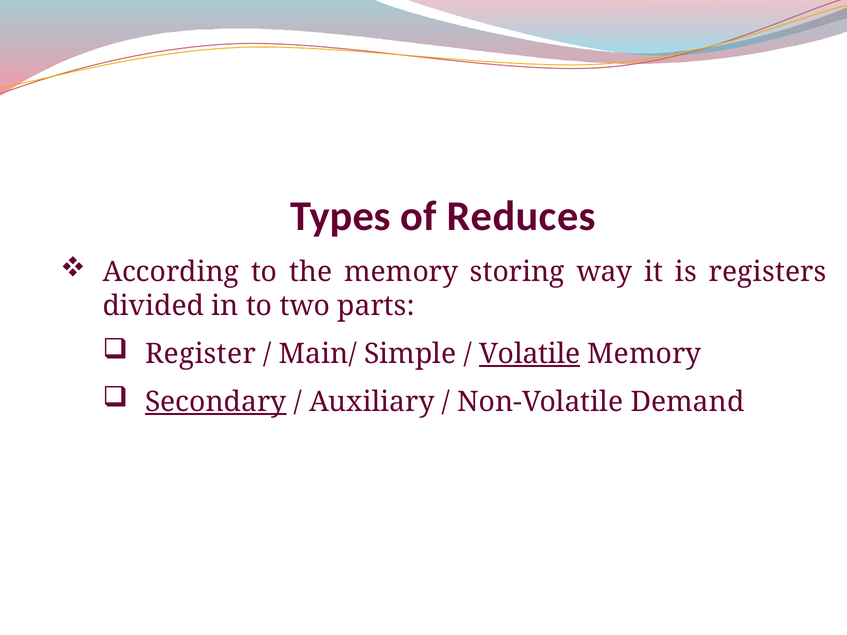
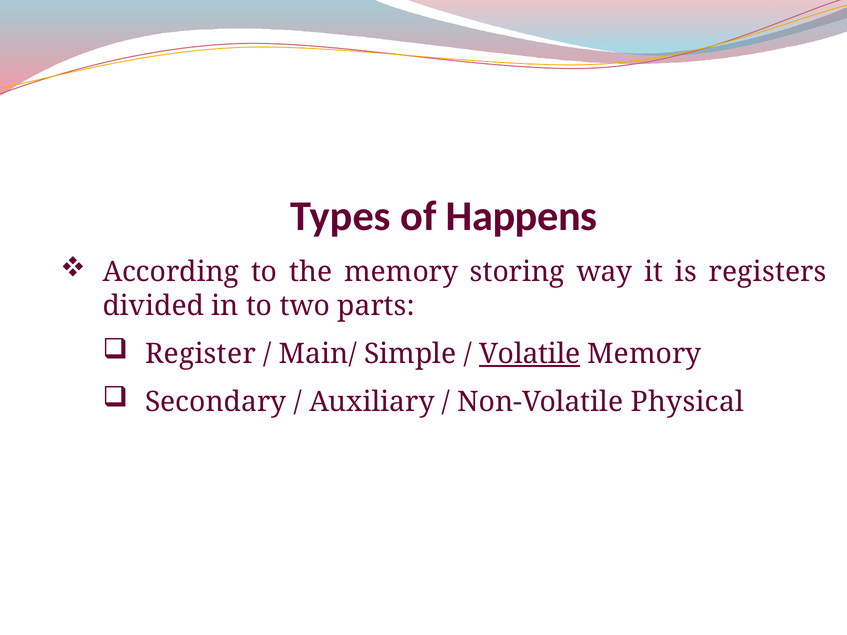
Reduces: Reduces -> Happens (522, 217)
Secondary underline: present -> none (216, 402)
Demand: Demand -> Physical (687, 402)
